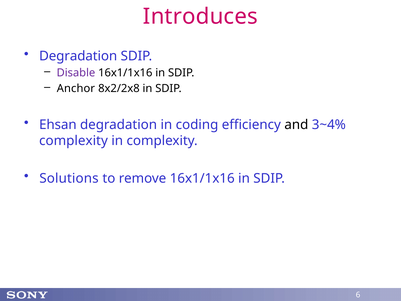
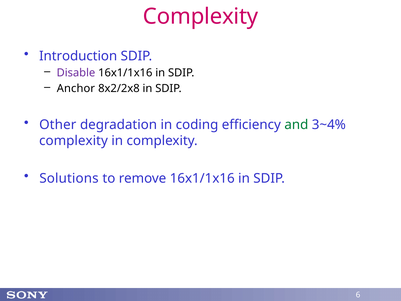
Introduces: Introduces -> Complexity (201, 17)
Degradation: Degradation -> Introduction (78, 56)
Ehsan: Ehsan -> Other (58, 125)
and colour: black -> green (296, 125)
